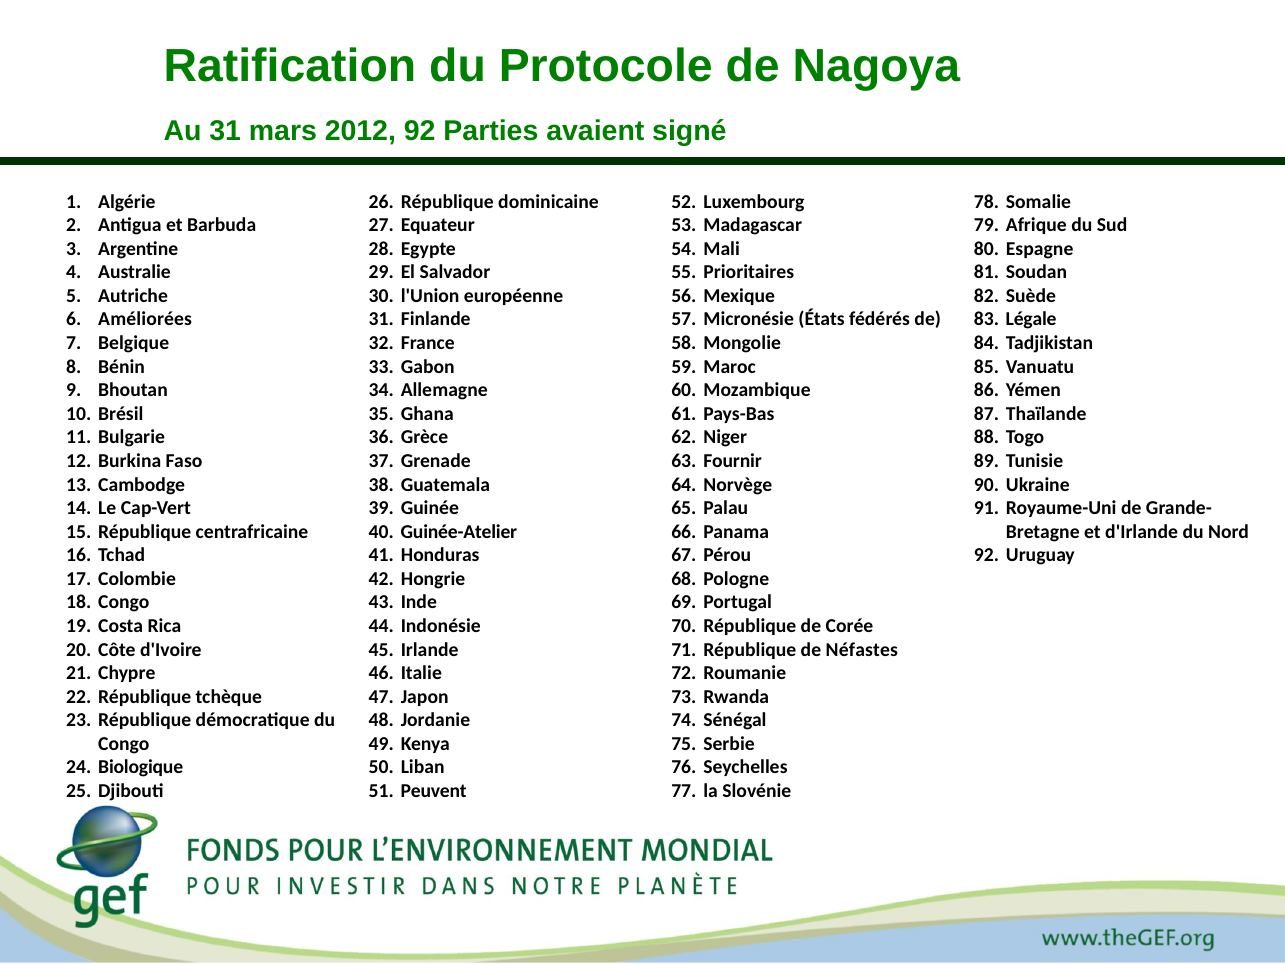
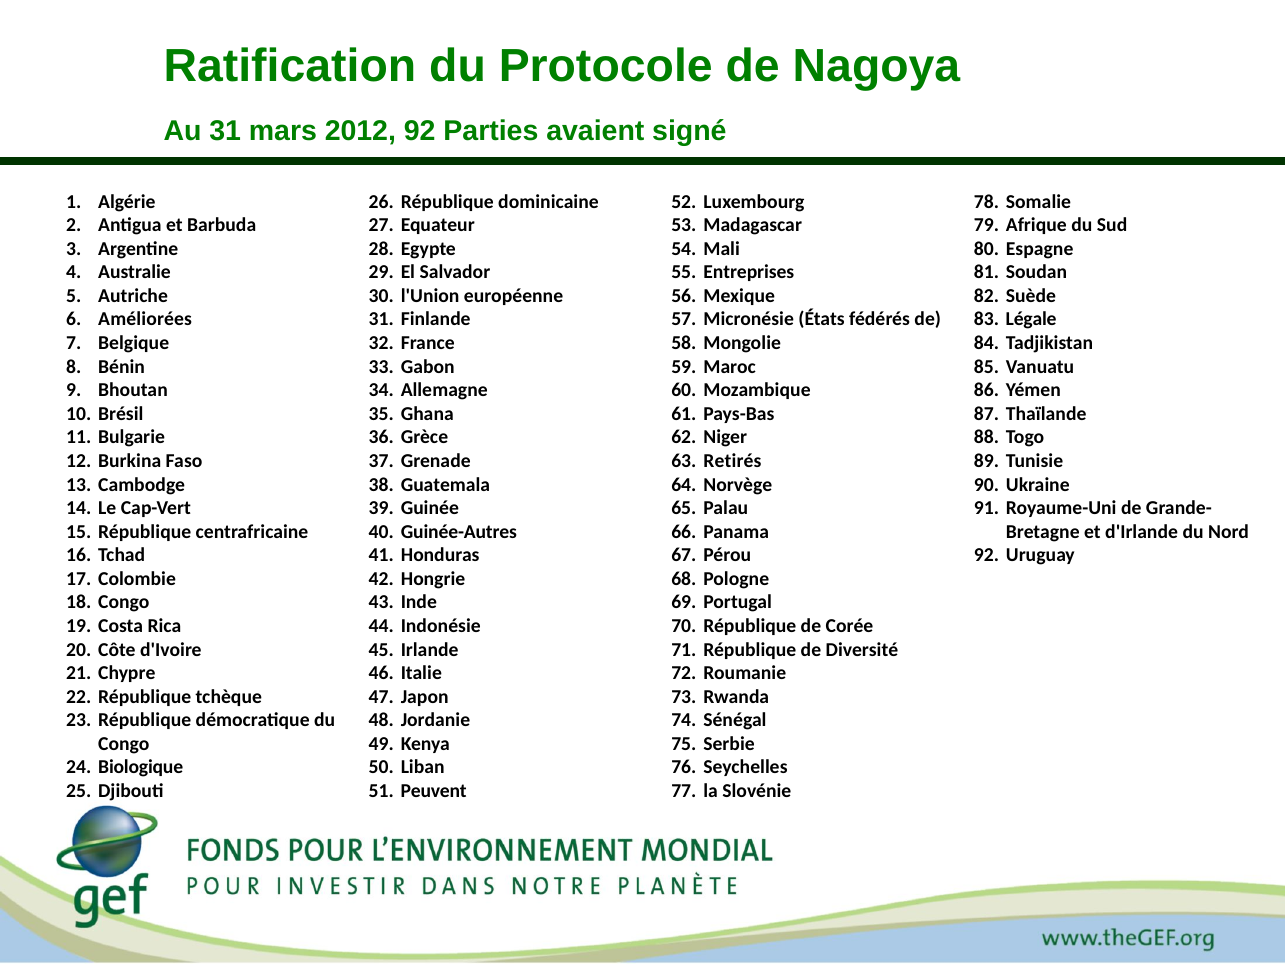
Prioritaires: Prioritaires -> Entreprises (749, 272)
Fournir: Fournir -> Retirés (732, 461)
Guinée-Atelier: Guinée-Atelier -> Guinée-Autres (459, 532)
Néfastes: Néfastes -> Diversité (862, 649)
